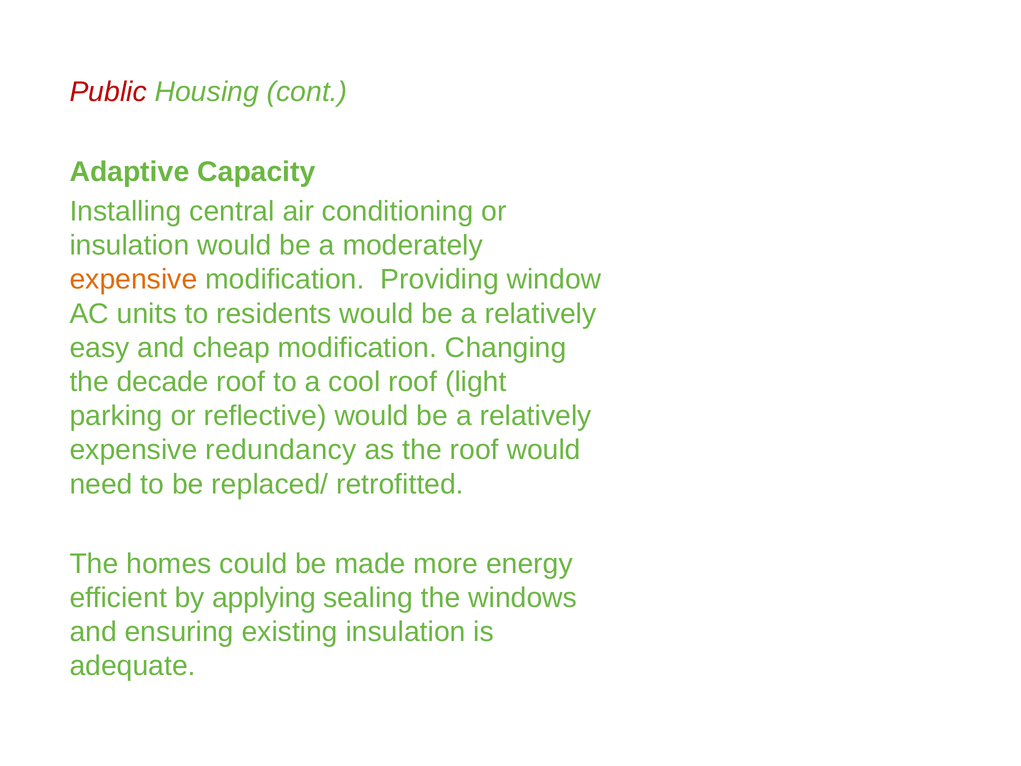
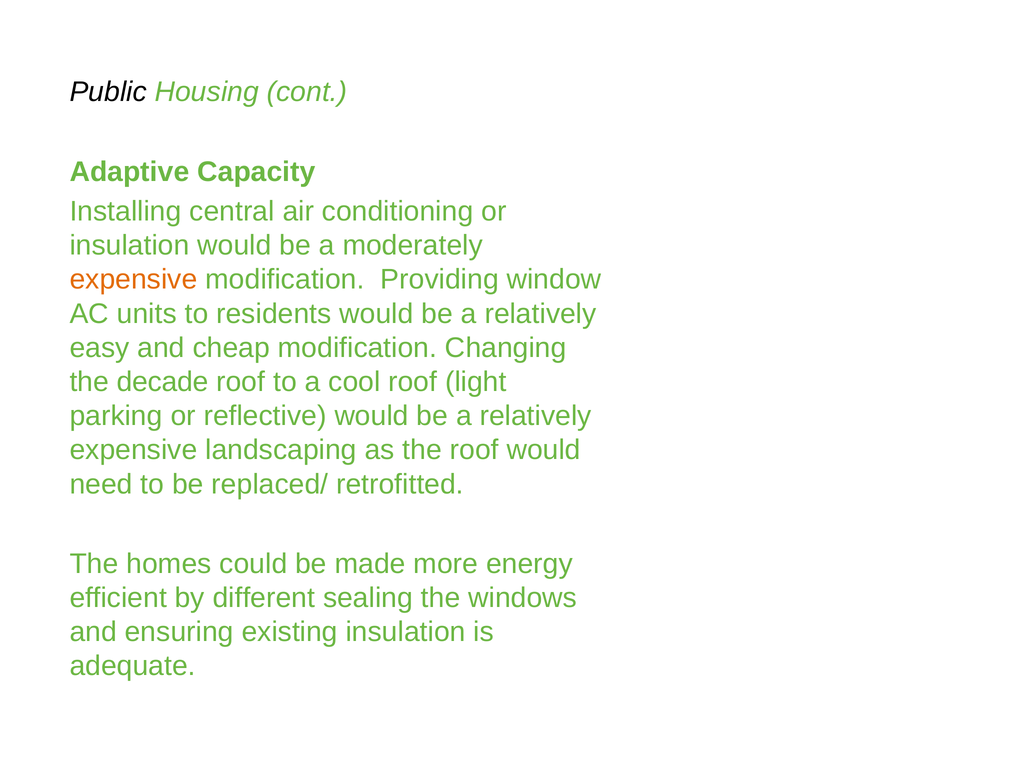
Public colour: red -> black (108, 92)
redundancy: redundancy -> landscaping (281, 450)
applying: applying -> different (264, 598)
